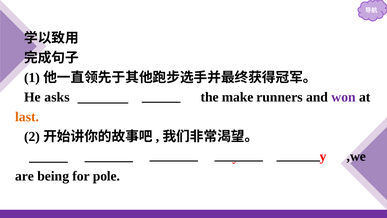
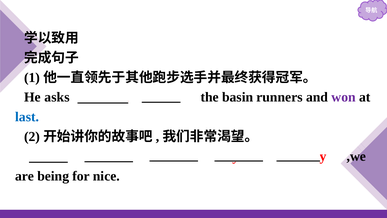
make: make -> basin (238, 97)
last colour: orange -> blue (27, 117)
pole: pole -> nice (106, 176)
